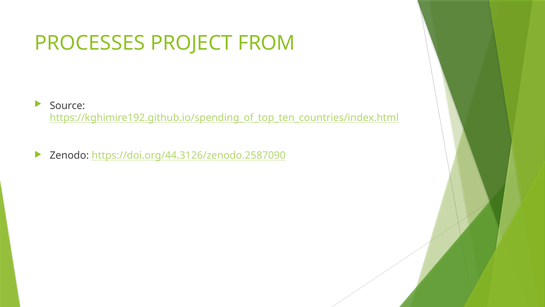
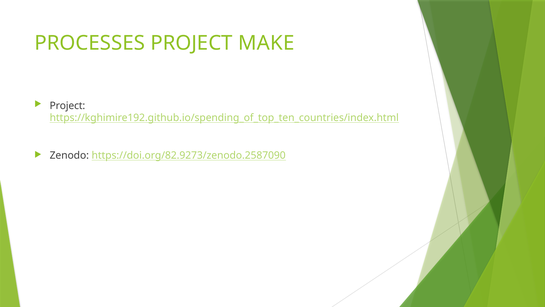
FROM: FROM -> MAKE (266, 43)
Source: Source -> Project (67, 105)
https://doi.org/44.3126/zenodo.2587090: https://doi.org/44.3126/zenodo.2587090 -> https://doi.org/82.9273/zenodo.2587090 (189, 155)
